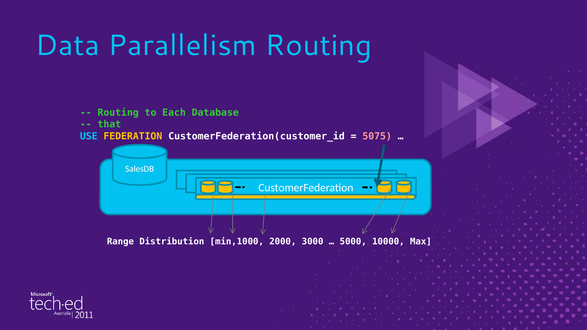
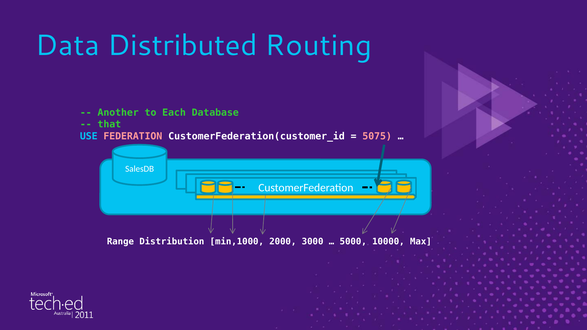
Parallelism: Parallelism -> Distributed (183, 46)
Routing: Routing -> Another (118, 113)
FEDERATION colour: yellow -> pink (133, 136)
